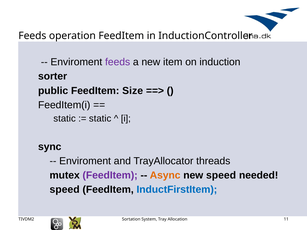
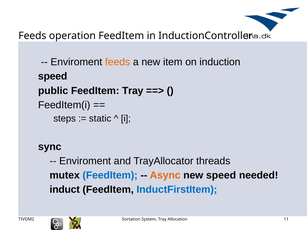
feeds colour: purple -> orange (118, 62)
sorter: sorter -> speed (53, 76)
FeedItem Size: Size -> Tray (133, 91)
static: static -> steps (65, 119)
FeedItem colour: purple -> blue (110, 176)
speed: speed -> induct (65, 190)
